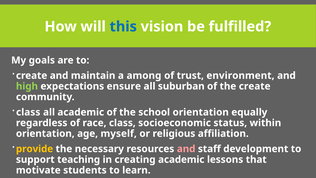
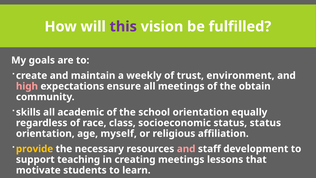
this colour: blue -> purple (123, 27)
among: among -> weekly (144, 75)
high colour: light green -> pink (27, 86)
all suburban: suburban -> meetings (181, 86)
the create: create -> obtain (255, 86)
class: class -> skills (28, 112)
status within: within -> status (265, 123)
creating academic: academic -> meetings (181, 159)
